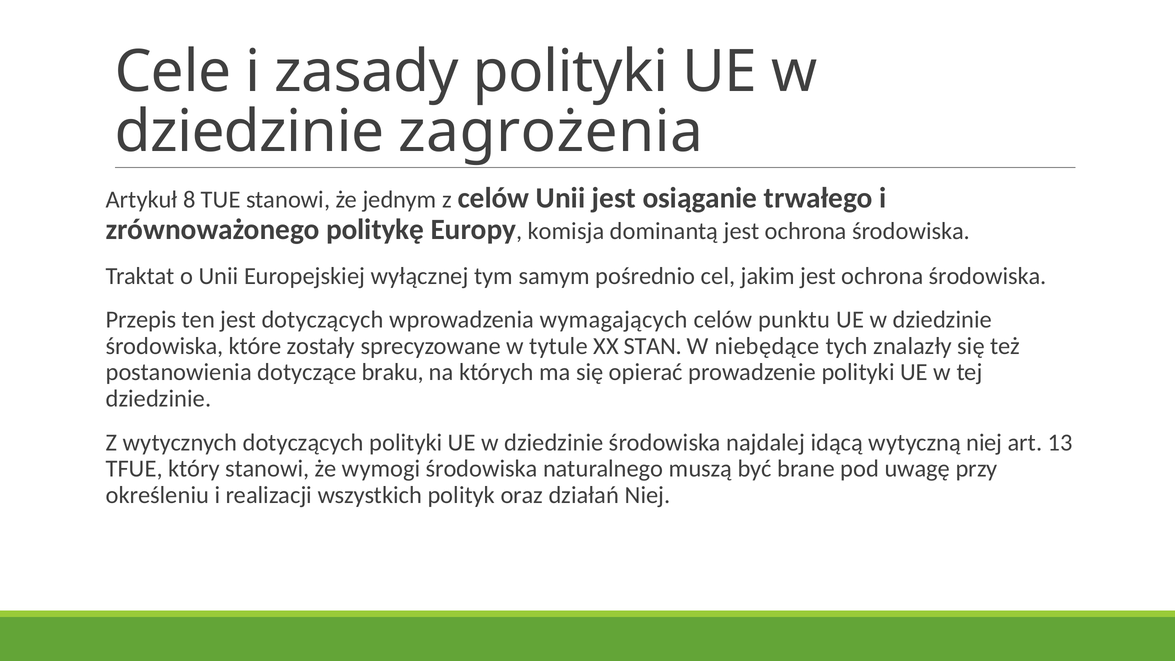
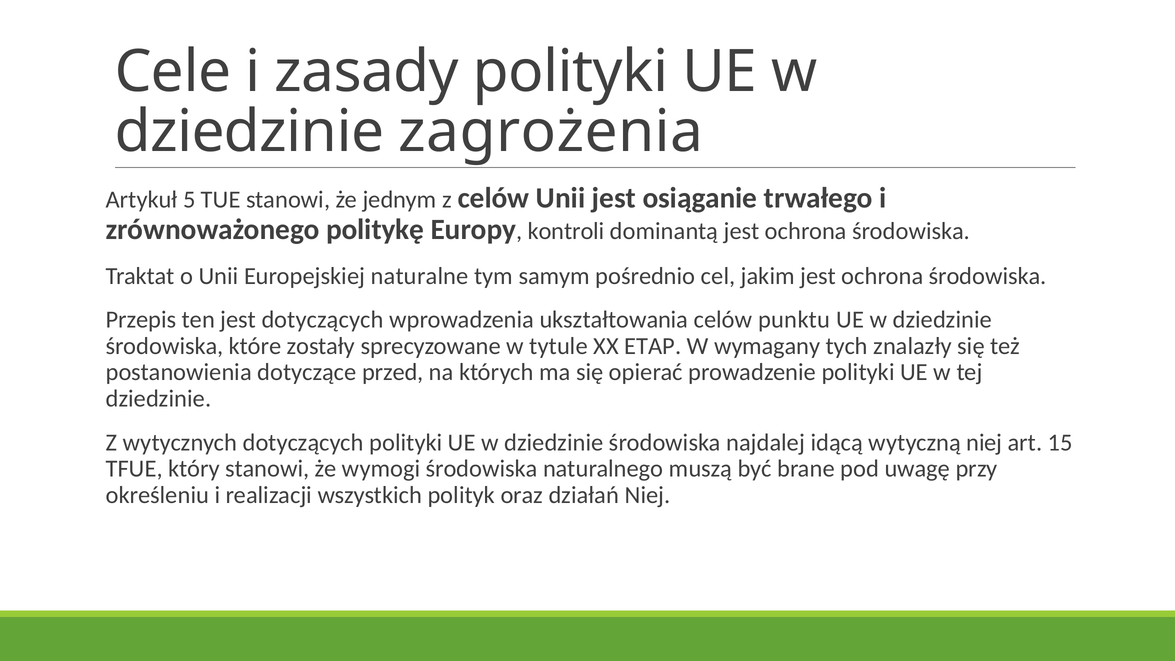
8: 8 -> 5 (189, 200)
komisja: komisja -> kontroli (566, 231)
wyłącznej: wyłącznej -> naturalne (420, 276)
wymagających: wymagających -> ukształtowania (614, 320)
STAN: STAN -> ETAP (653, 346)
niebędące: niebędące -> wymagany (767, 346)
braku: braku -> przed (393, 372)
13: 13 -> 15 (1060, 442)
